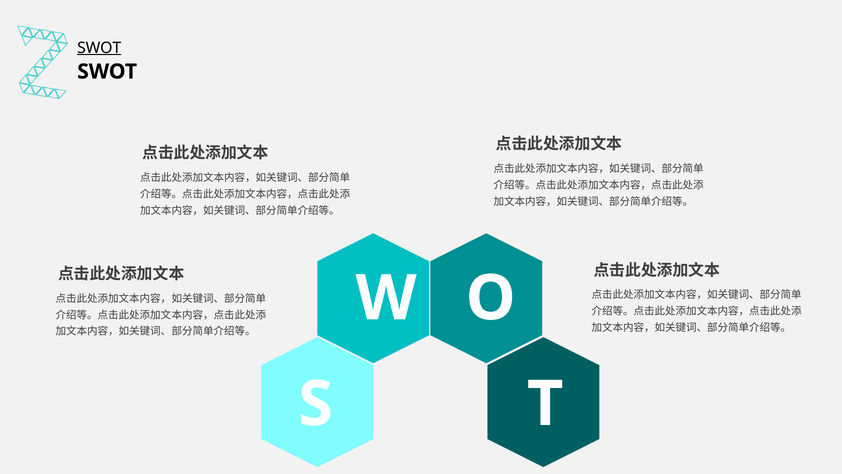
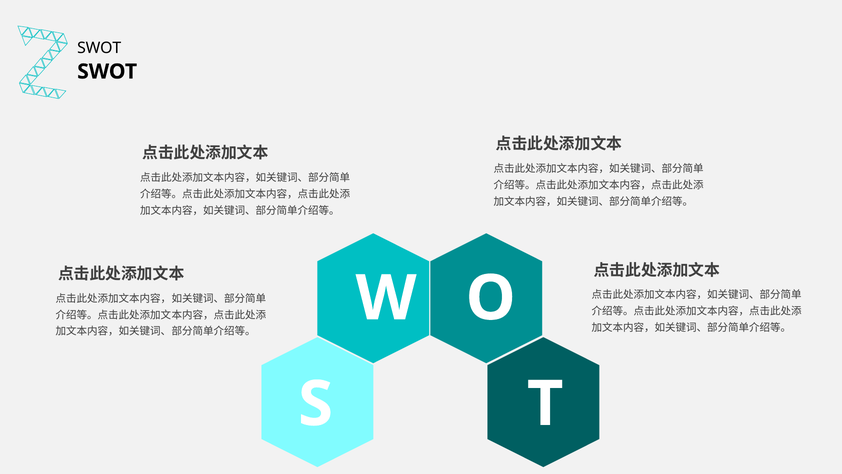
SWOT underline: present -> none (99, 48)
